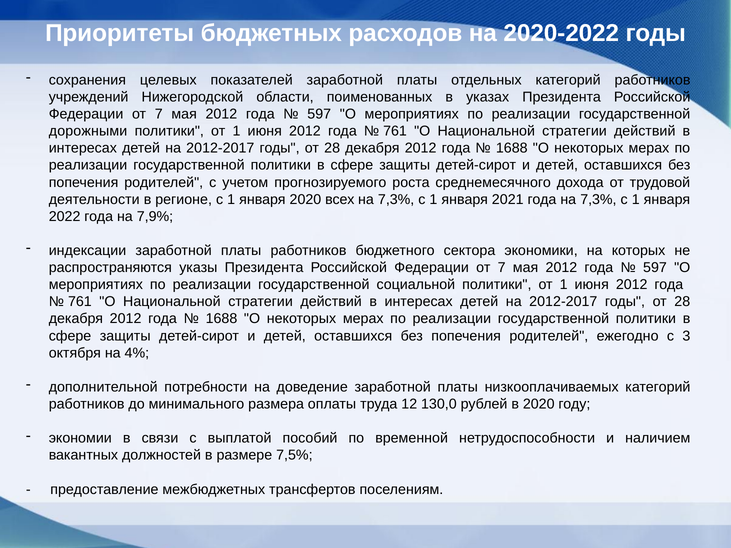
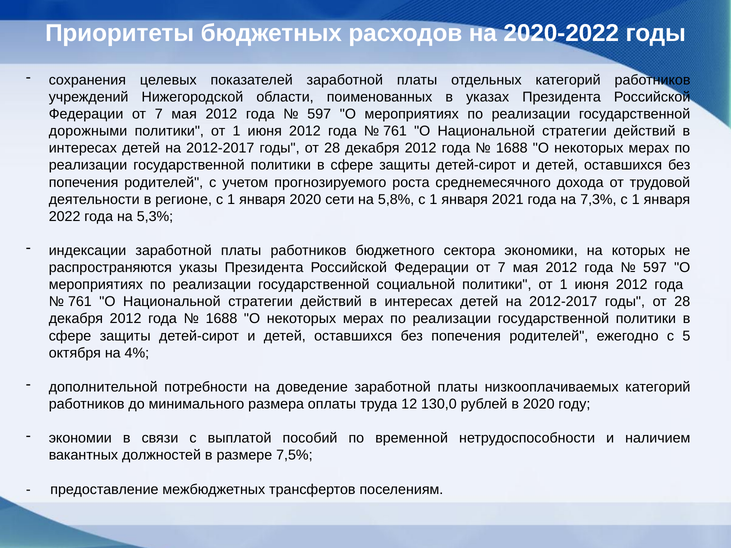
всех: всех -> сети (340, 199)
7,3%: 7,3% -> 5,8% (396, 199)
7,9%: 7,9% -> 5,3% (155, 217)
3: 3 -> 5 (686, 336)
